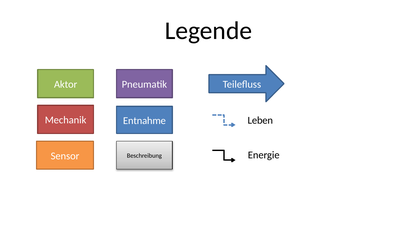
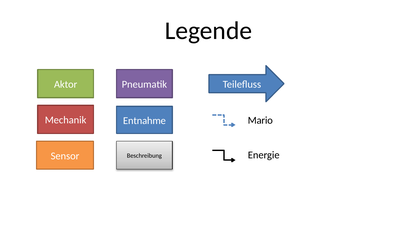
Leben: Leben -> Mario (260, 120)
